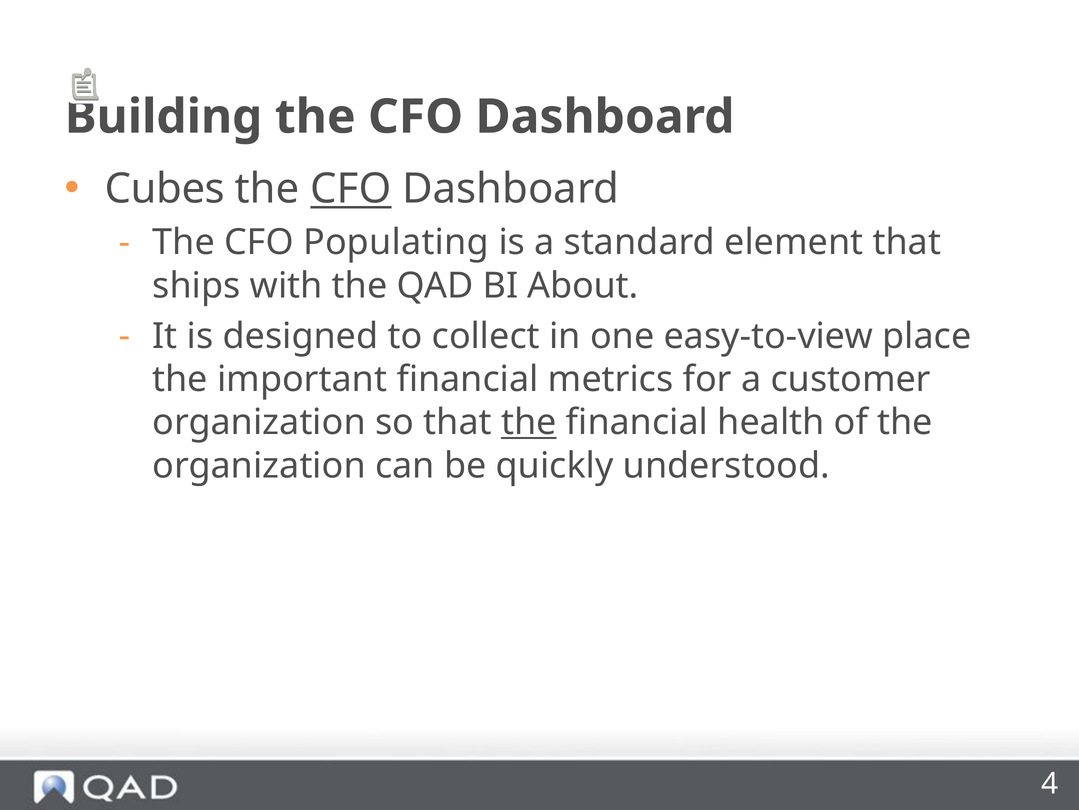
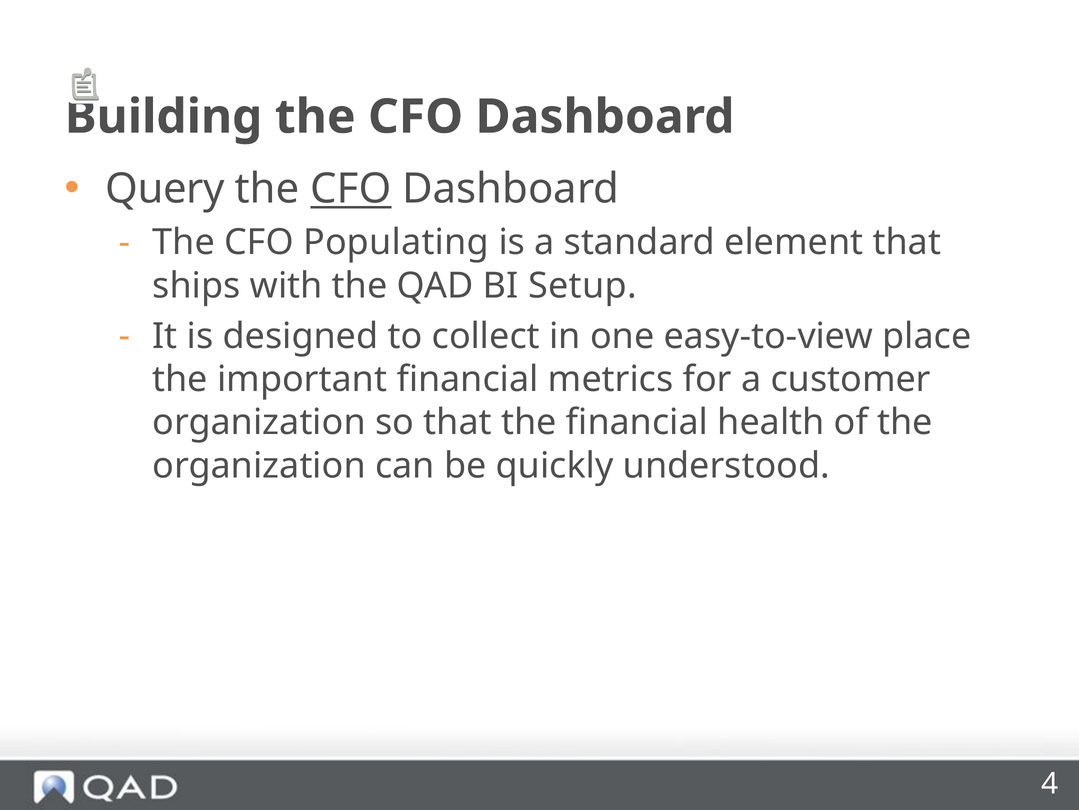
Cubes: Cubes -> Query (165, 189)
About: About -> Setup (583, 286)
the underline: present -> none (529, 422)
